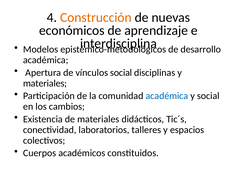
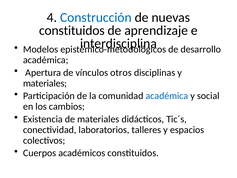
Construcción colour: orange -> blue (96, 17)
económicos: económicos -> constituidos (72, 30)
vínculos social: social -> otros (121, 72)
